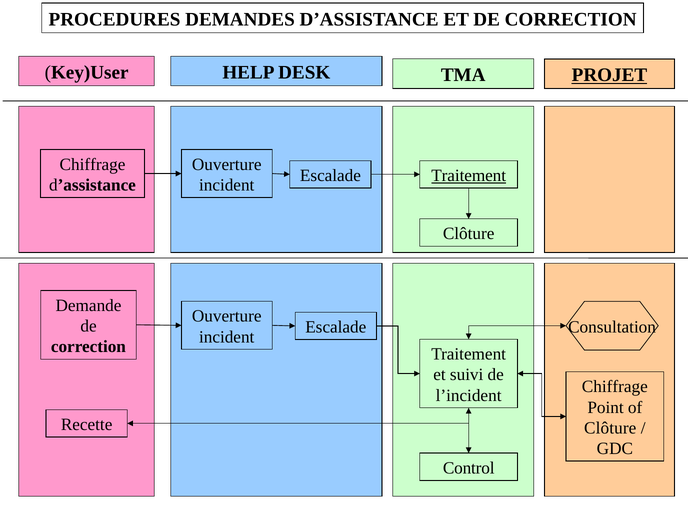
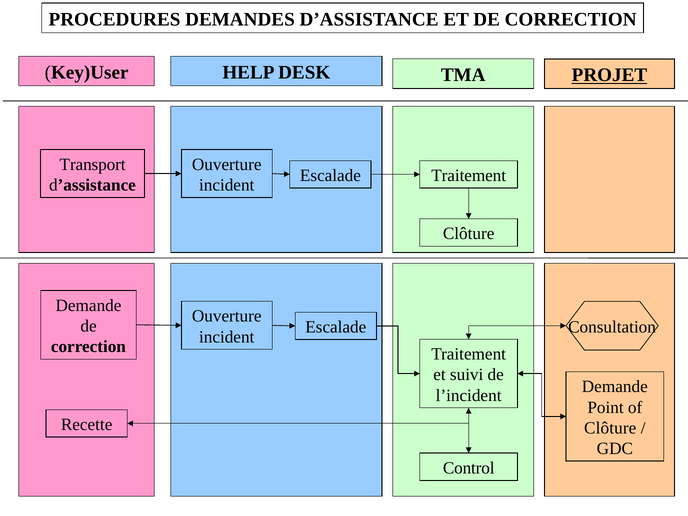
Chiffrage: Chiffrage -> Transport (93, 164)
Traitement underline: present -> none (469, 176)
Chiffrage: Chiffrage -> Demande (615, 387)
